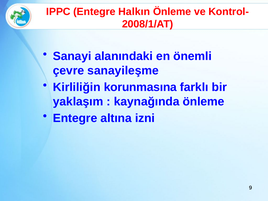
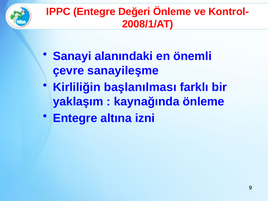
Halkın: Halkın -> Değeri (134, 12)
korunmasına: korunmasına -> başlanılması (140, 87)
